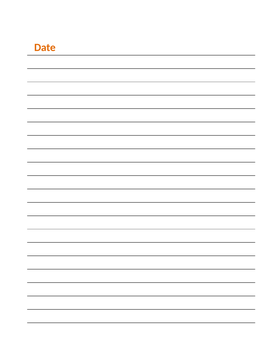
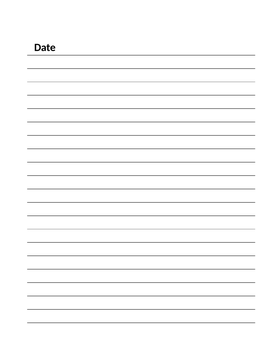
Date colour: orange -> black (45, 47)
